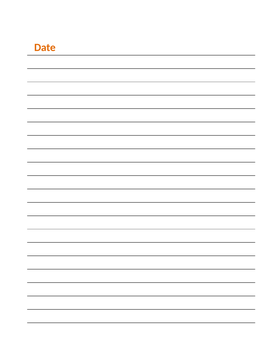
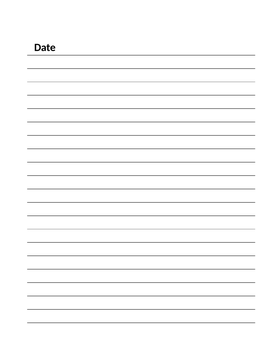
Date colour: orange -> black (45, 47)
